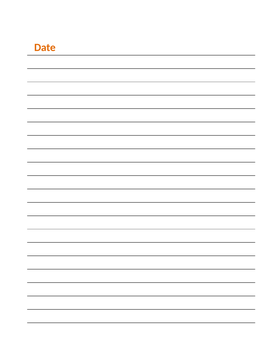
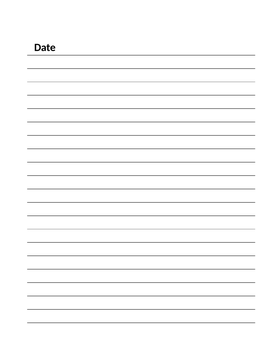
Date colour: orange -> black (45, 47)
